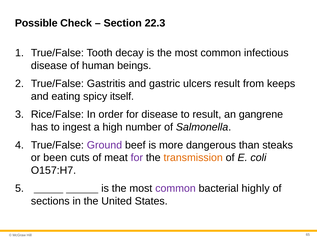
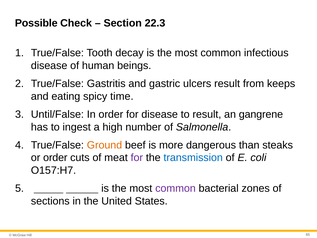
itself: itself -> time (122, 96)
Rice/False: Rice/False -> Until/False (57, 114)
Ground colour: purple -> orange (104, 145)
or been: been -> order (55, 158)
transmission colour: orange -> blue (193, 158)
highly: highly -> zones (256, 188)
